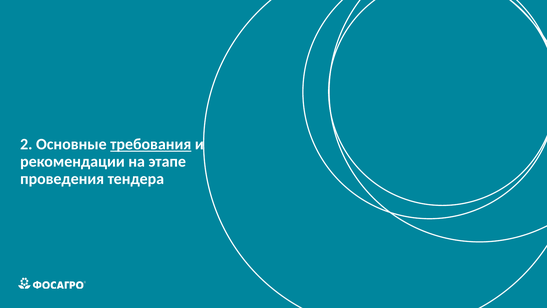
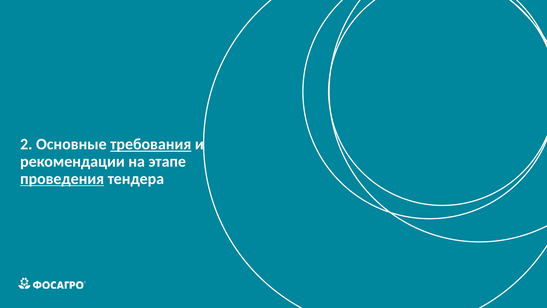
проведения underline: none -> present (62, 179)
